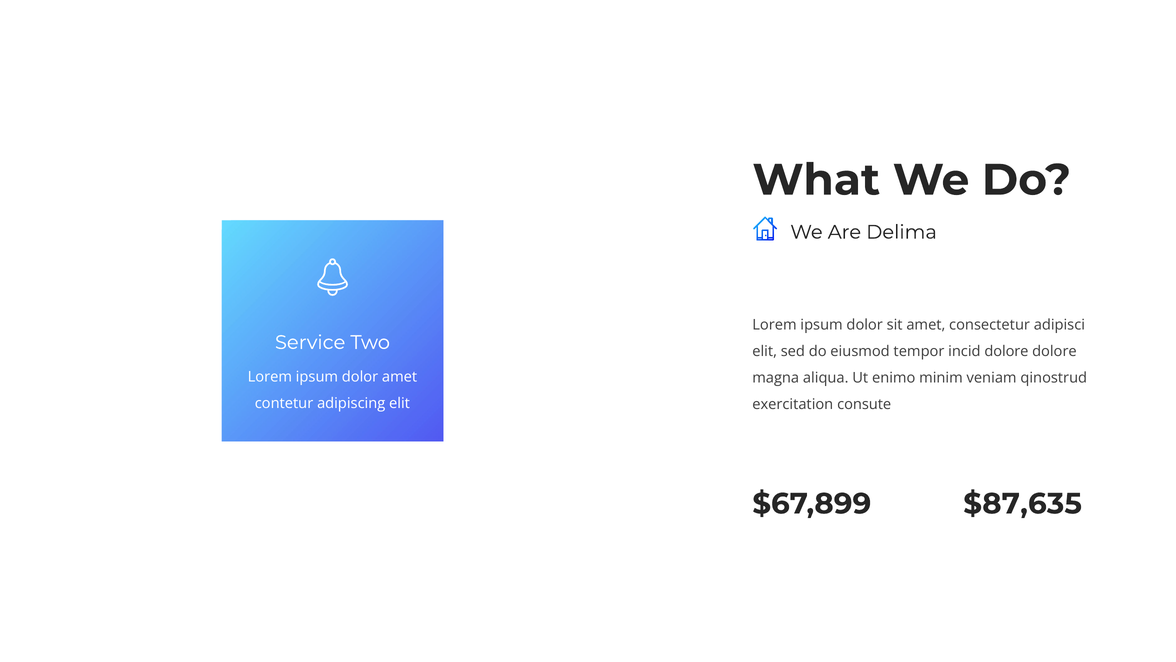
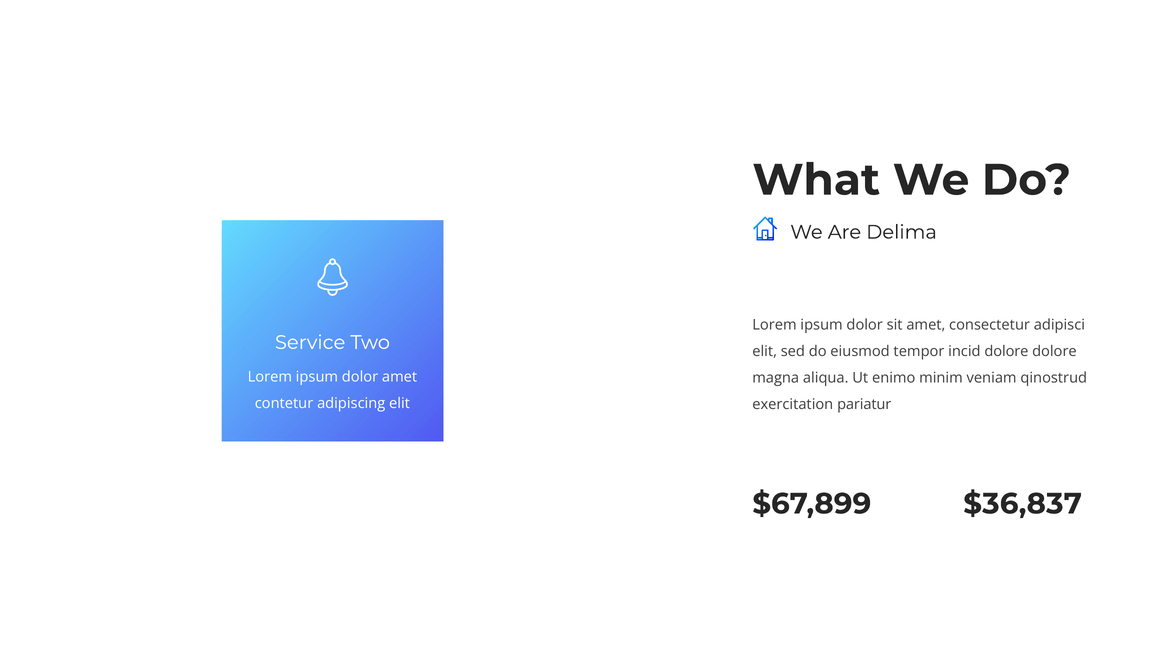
consute: consute -> pariatur (864, 404)
$87,635: $87,635 -> $36,837 (1023, 503)
